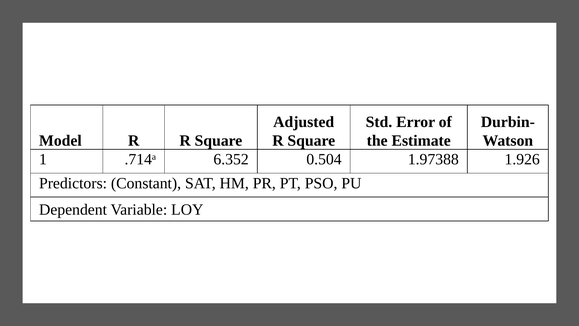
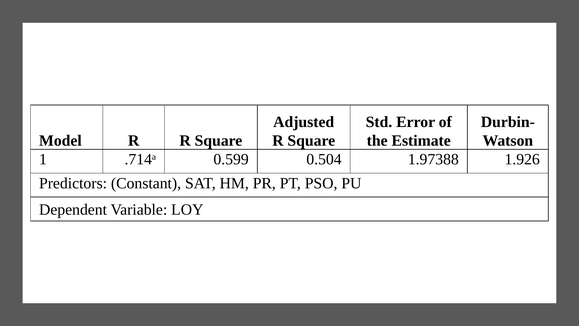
6.352: 6.352 -> 0.599 (231, 159)
